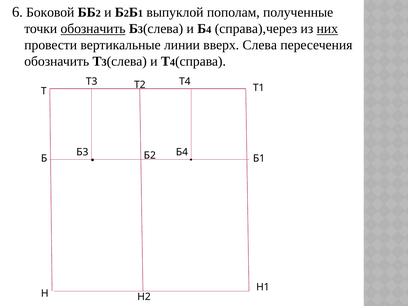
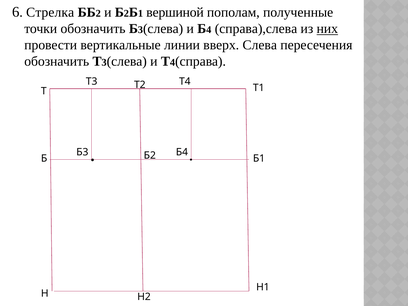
Боковой: Боковой -> Стрелка (50, 12)
выпуклой: выпуклой -> вершиной (175, 12)
обозначить underline: present -> none (93, 29)
справа),через: справа),через -> справа),слева (256, 29)
